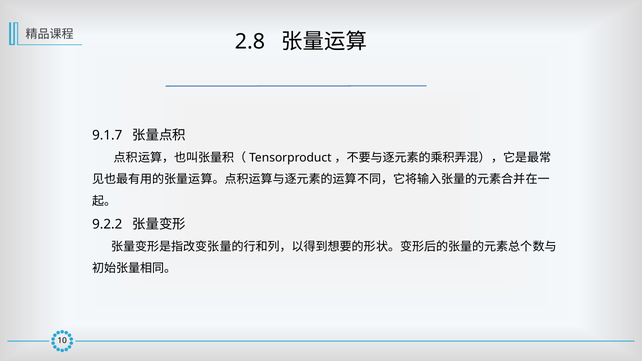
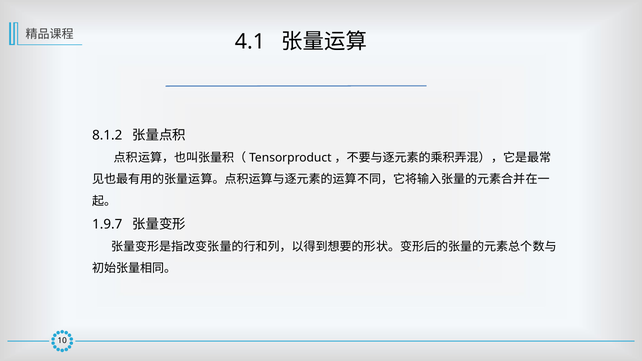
2.8: 2.8 -> 4.1 (250, 42)
9.1.7: 9.1.7 -> 8.1.2 (107, 135)
9.2.2: 9.2.2 -> 1.9.7 (107, 225)
